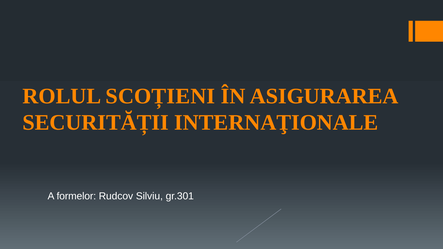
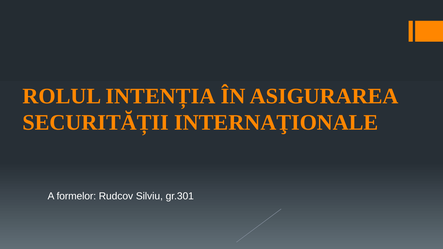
SCOȚIENI: SCOȚIENI -> INTENȚIA (160, 96)
